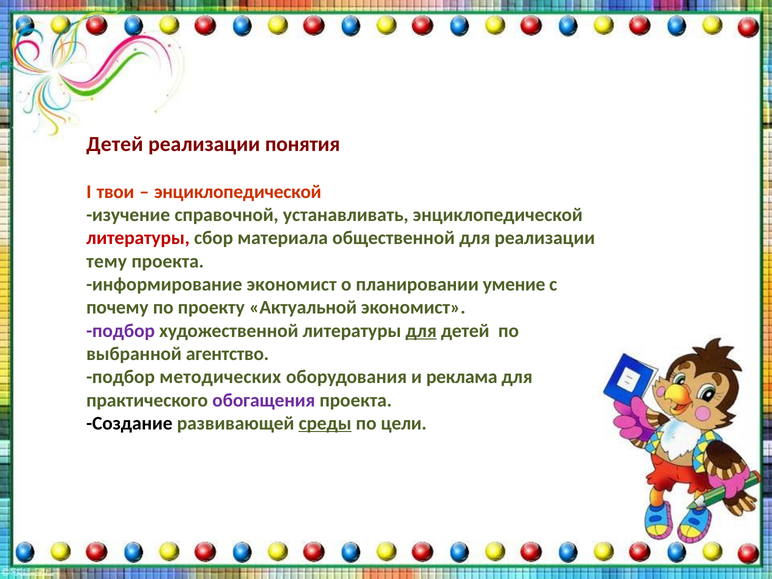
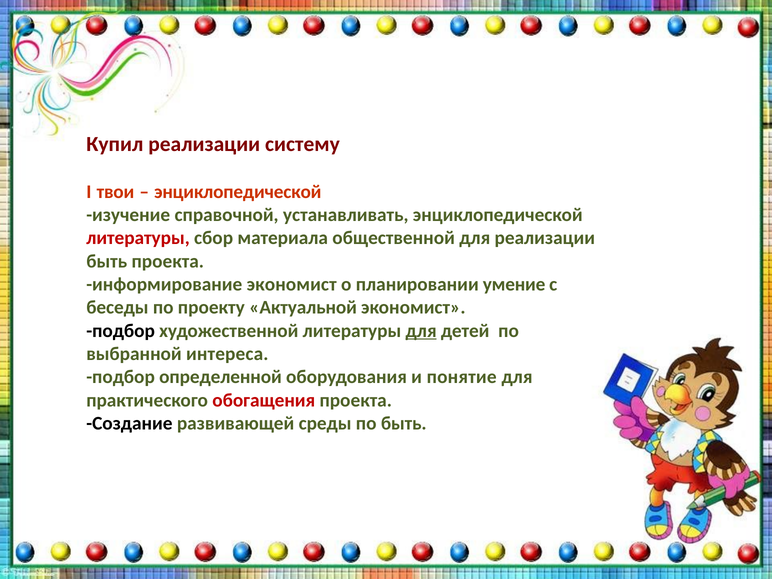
Детей: Детей -> Купил (115, 144)
понятия: понятия -> систему (302, 144)
тему: тему -> быть (107, 261)
почему: почему -> беседы (117, 308)
подбор colour: purple -> black (121, 331)
агентство: агентство -> интереса (227, 354)
методических: методических -> определенной (220, 377)
реклама: реклама -> понятие (462, 377)
обогащения colour: purple -> red (264, 400)
среды underline: present -> none (325, 423)
по цели: цели -> быть (404, 423)
